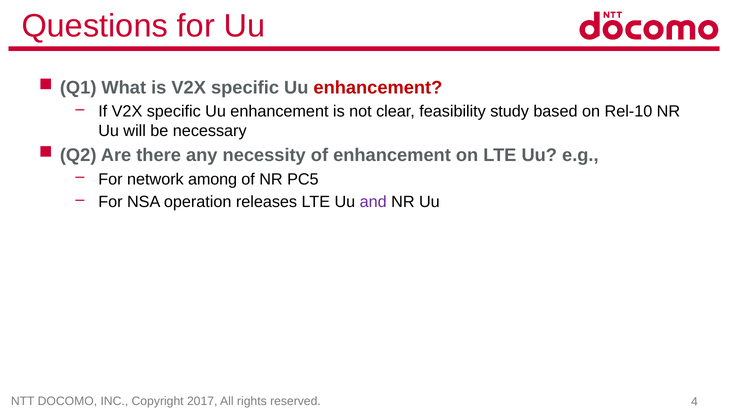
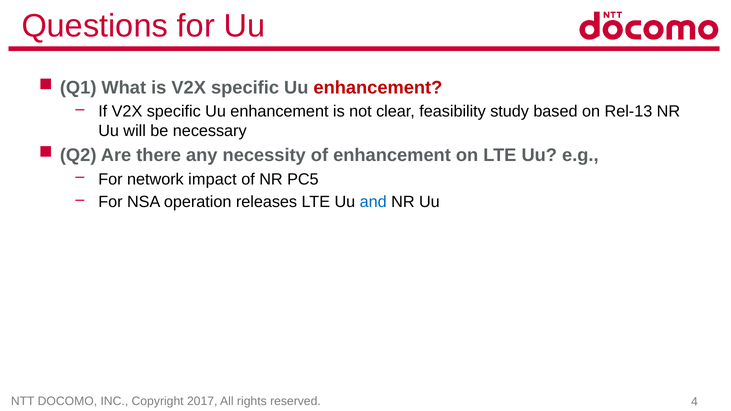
Rel-10: Rel-10 -> Rel-13 (628, 111)
among: among -> impact (212, 179)
and colour: purple -> blue (373, 202)
